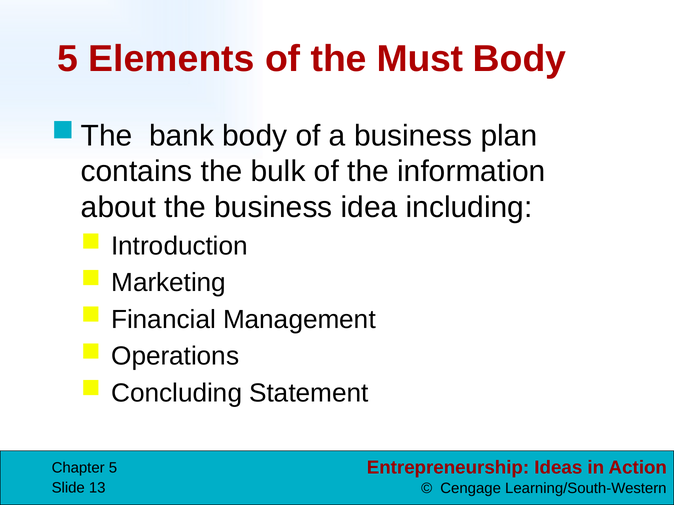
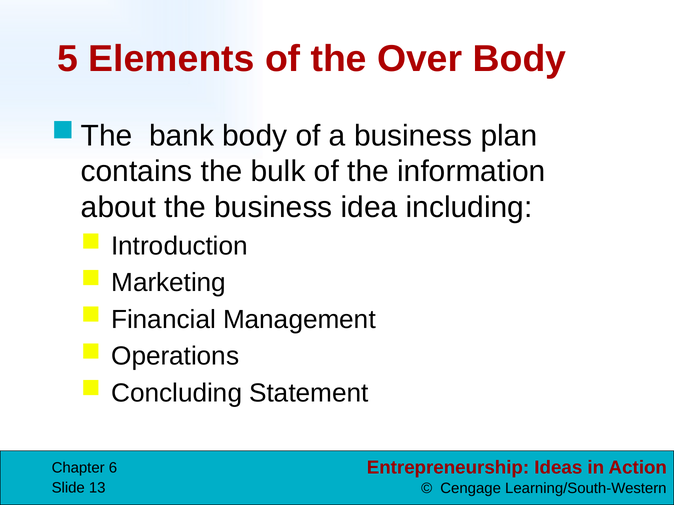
Must: Must -> Over (420, 59)
Chapter 5: 5 -> 6 (113, 468)
